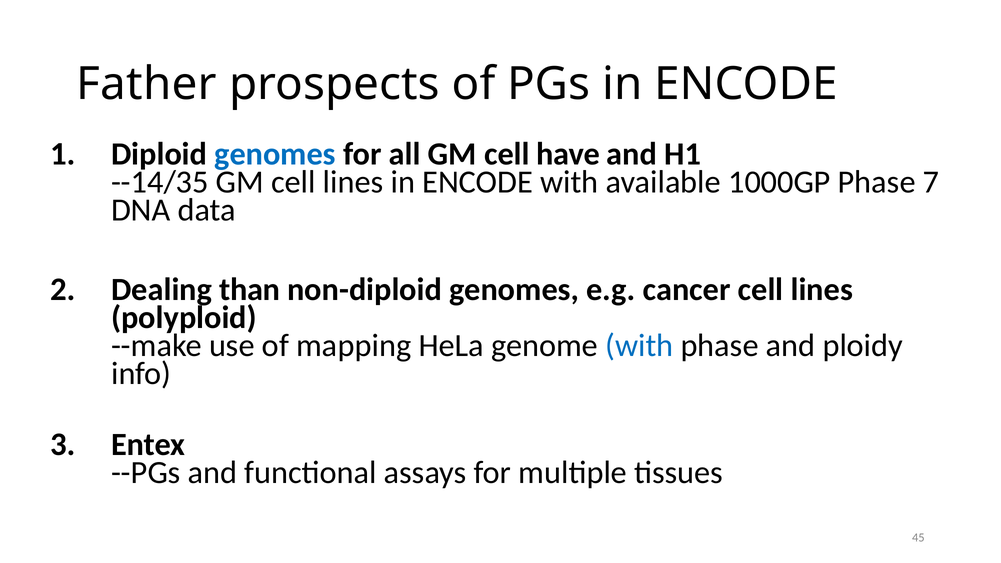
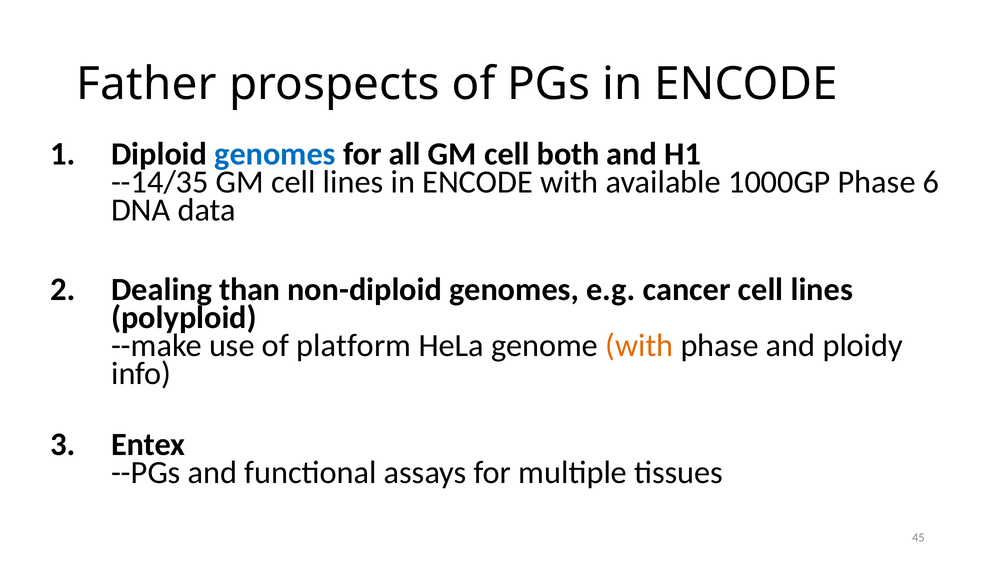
have: have -> both (568, 154)
7: 7 -> 6 (931, 182)
mapping: mapping -> platform (354, 345)
with colour: blue -> orange (639, 345)
